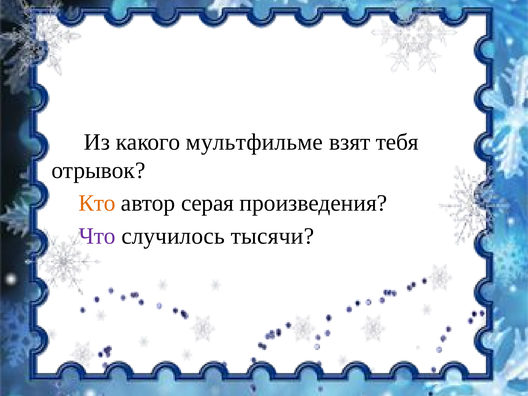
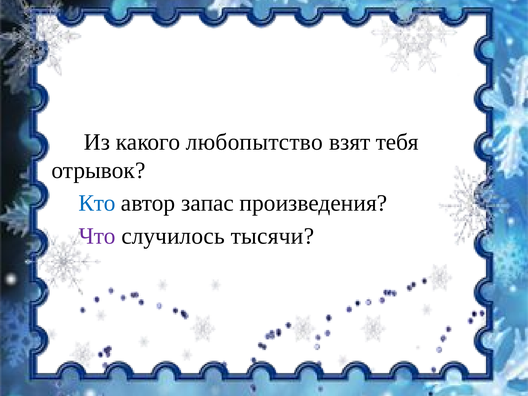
мультфильме: мультфильме -> любопытство (254, 142)
Кто colour: orange -> blue (97, 203)
серая: серая -> запас (208, 203)
